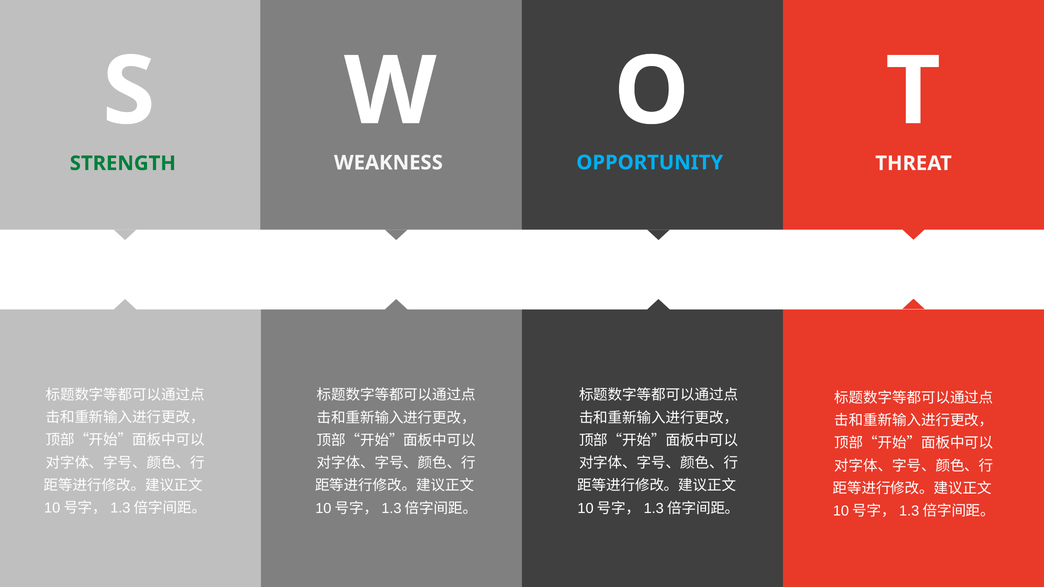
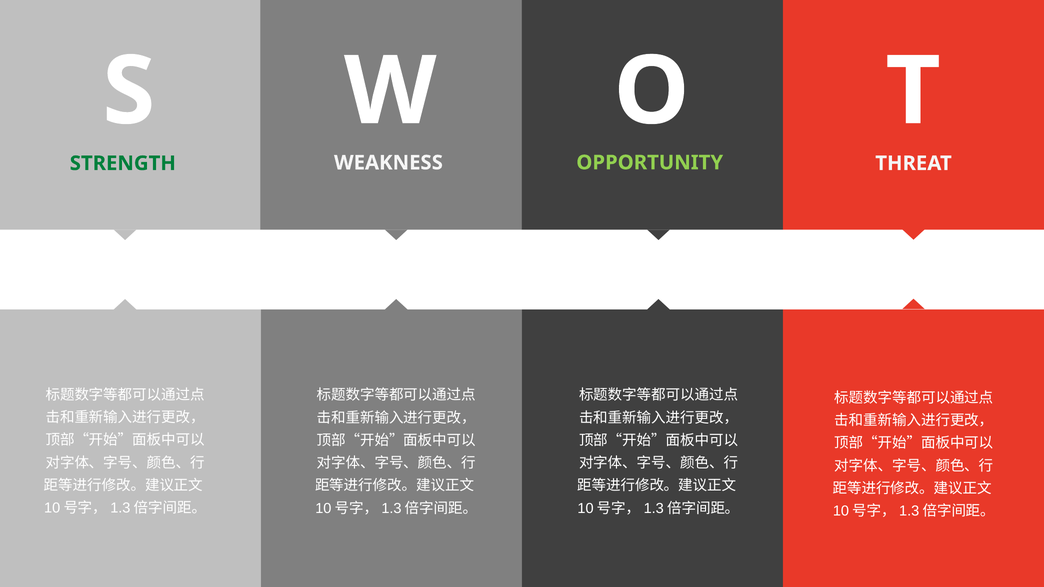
OPPORTUNITY colour: light blue -> light green (650, 163)
